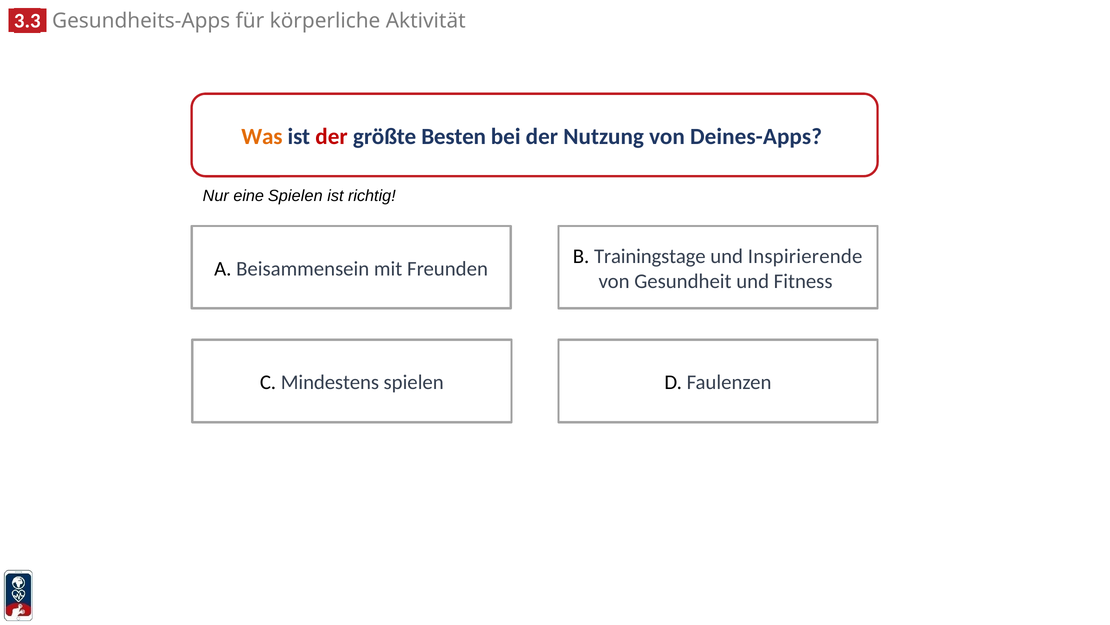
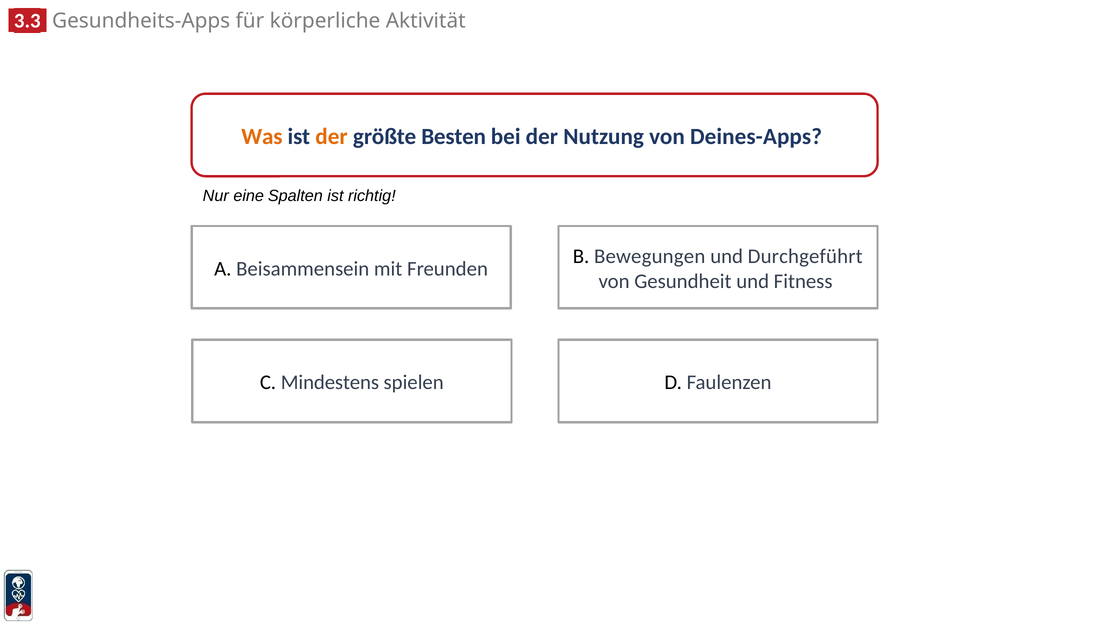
der colour: red -> orange (332, 136)
eine Spielen: Spielen -> Spalten (295, 196)
Trainingstage: Trainingstage -> Bewegungen (650, 256)
Inspirierende: Inspirierende -> Durchgeführt (805, 256)
